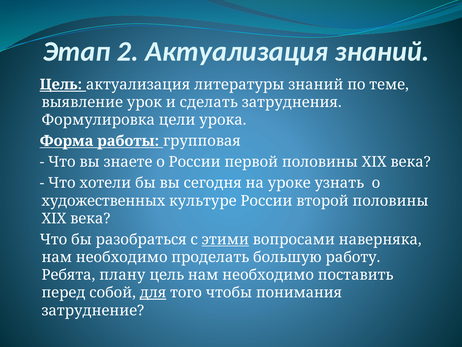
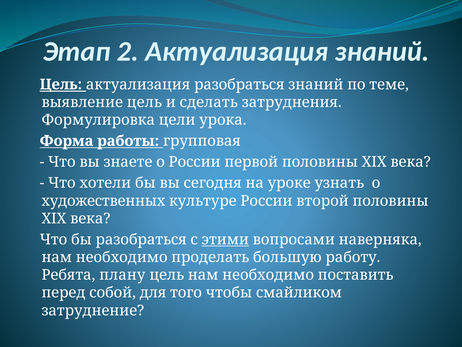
актуализация литературы: литературы -> разобраться (239, 84)
выявление урок: урок -> цель (144, 102)
для underline: present -> none (153, 292)
понимания: понимания -> смайликом (299, 292)
